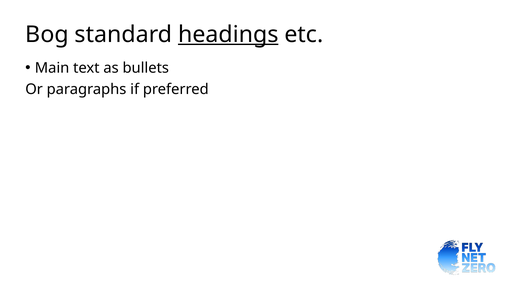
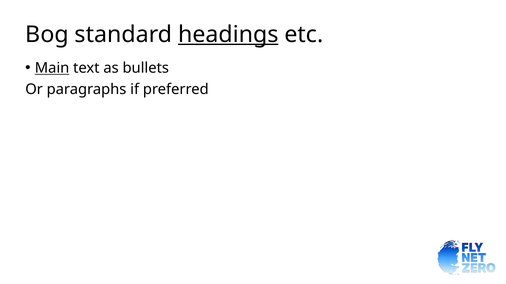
Main underline: none -> present (52, 68)
